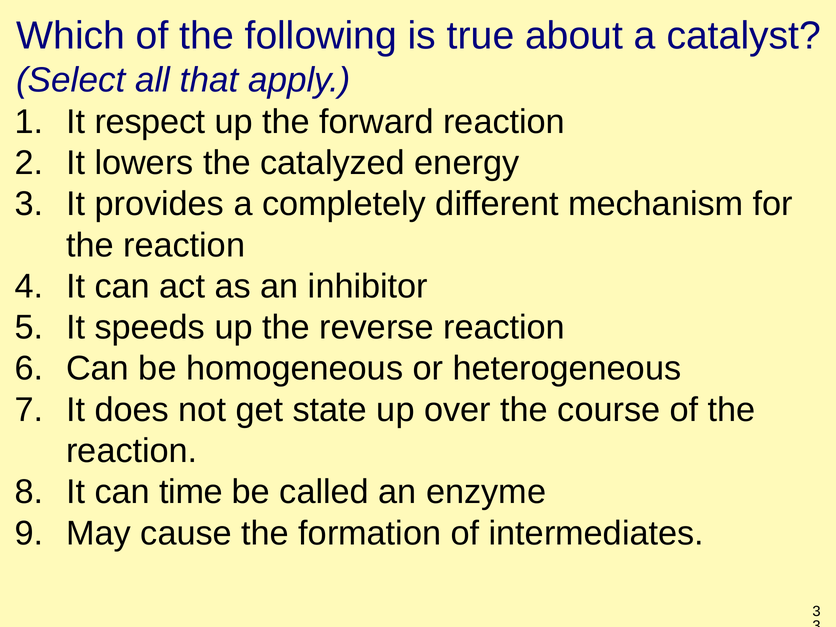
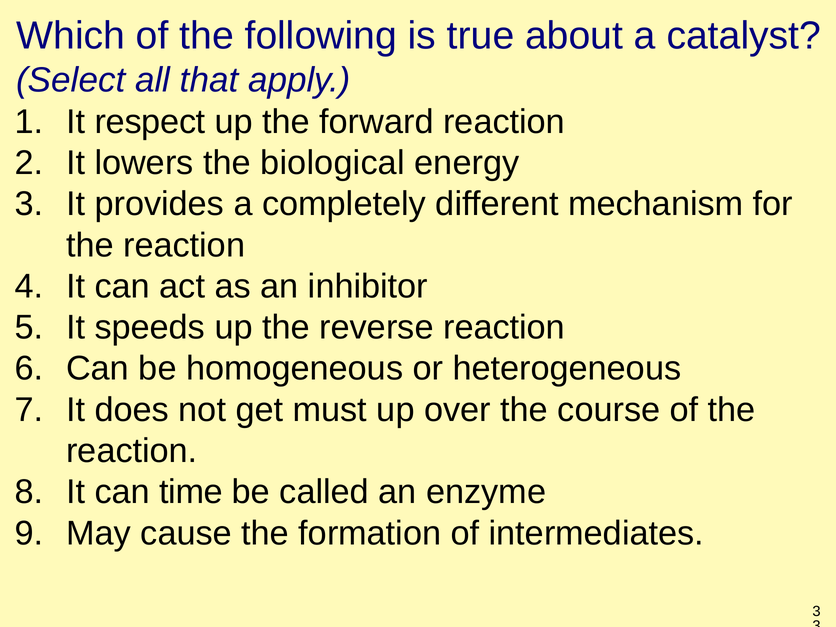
catalyzed: catalyzed -> biological (333, 163)
state: state -> must (330, 410)
